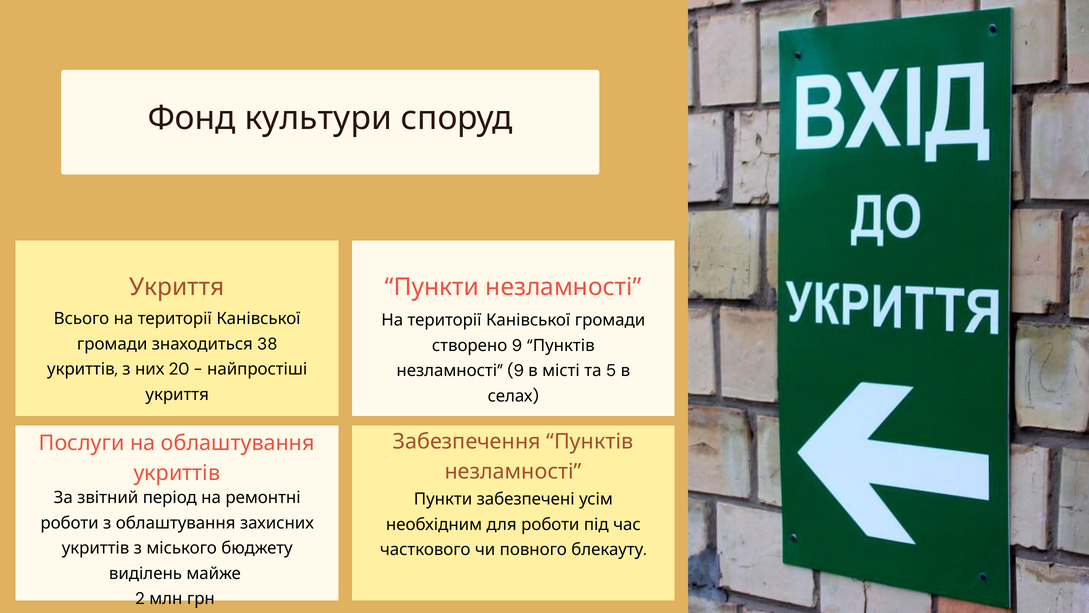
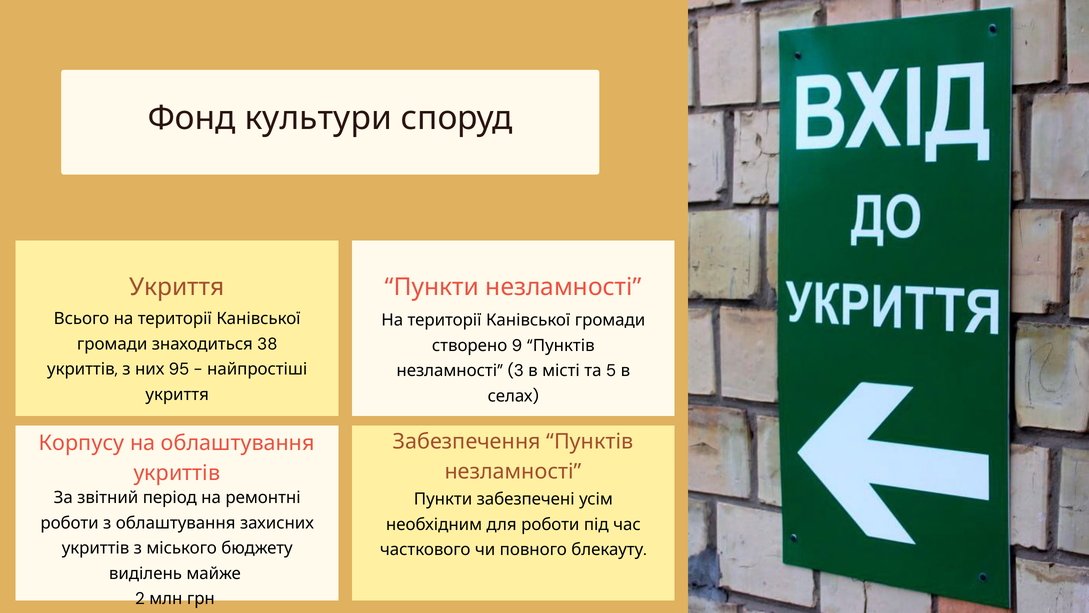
20: 20 -> 95 (179, 369)
9: 9 -> 3 (516, 371)
Послуги: Послуги -> Корпусу (82, 443)
